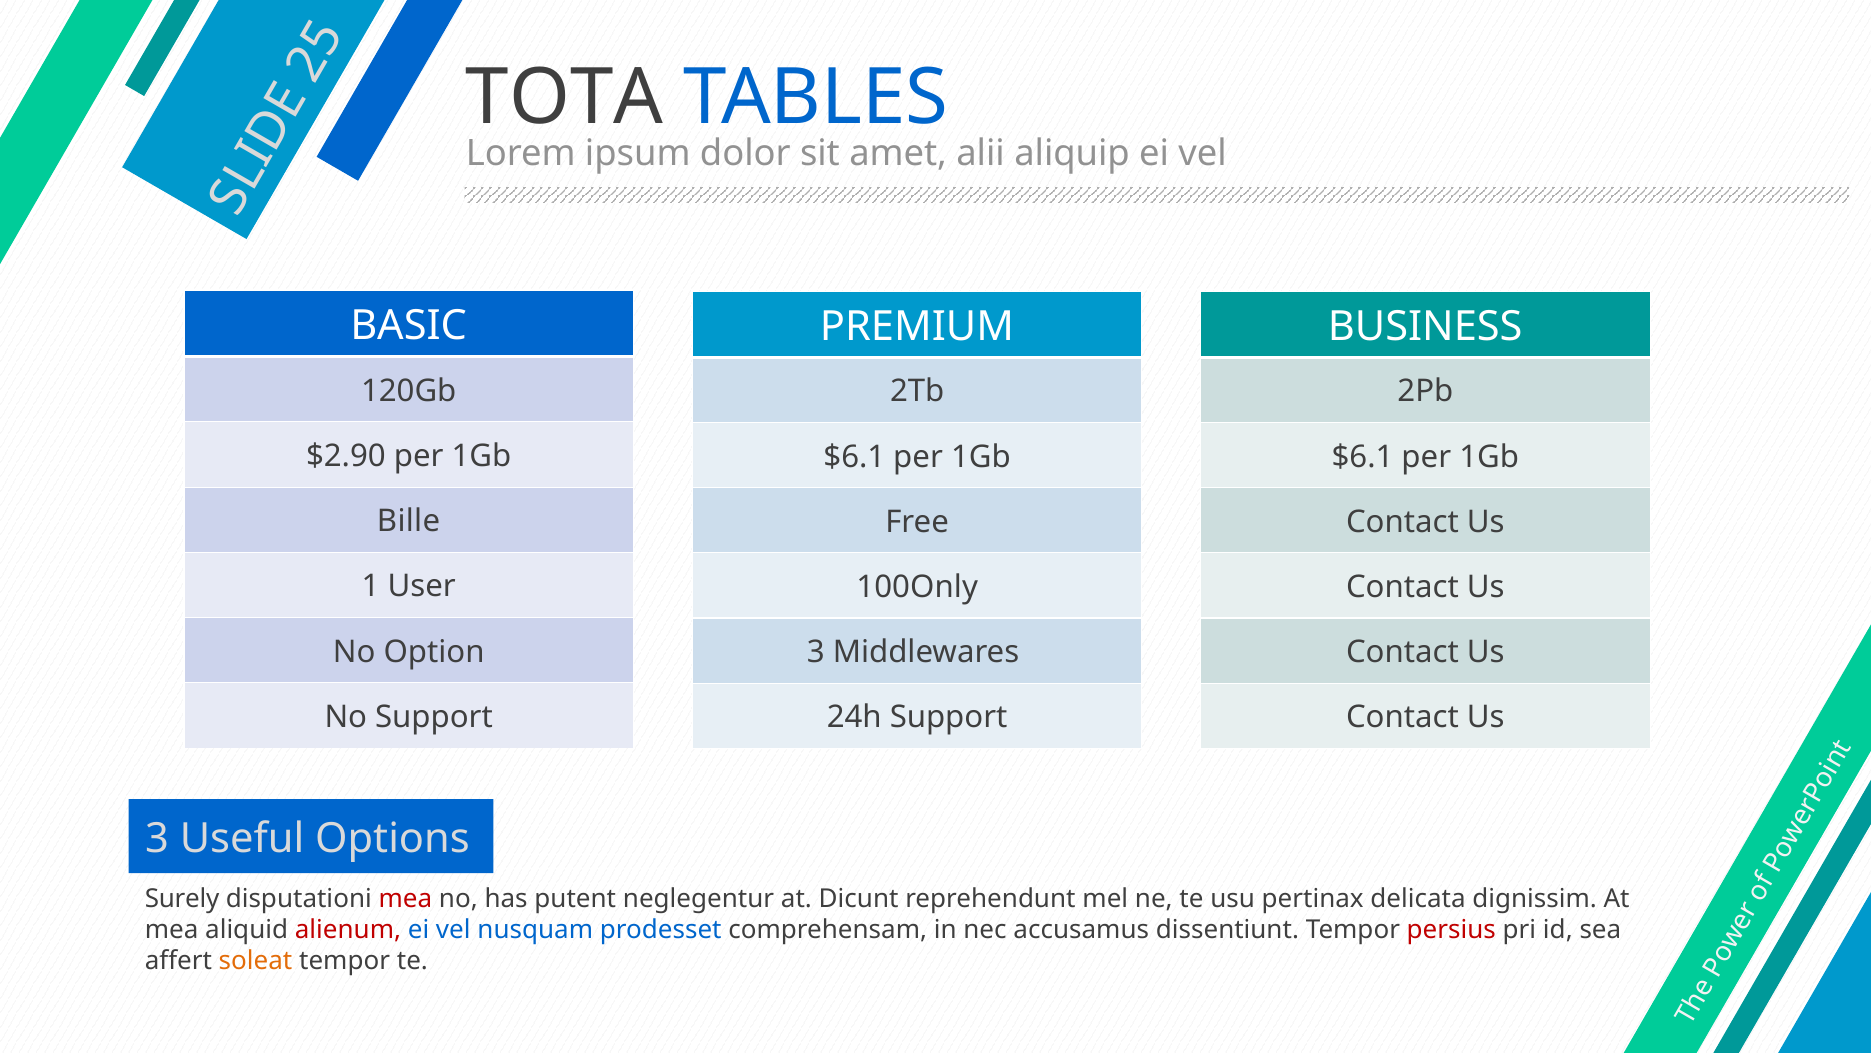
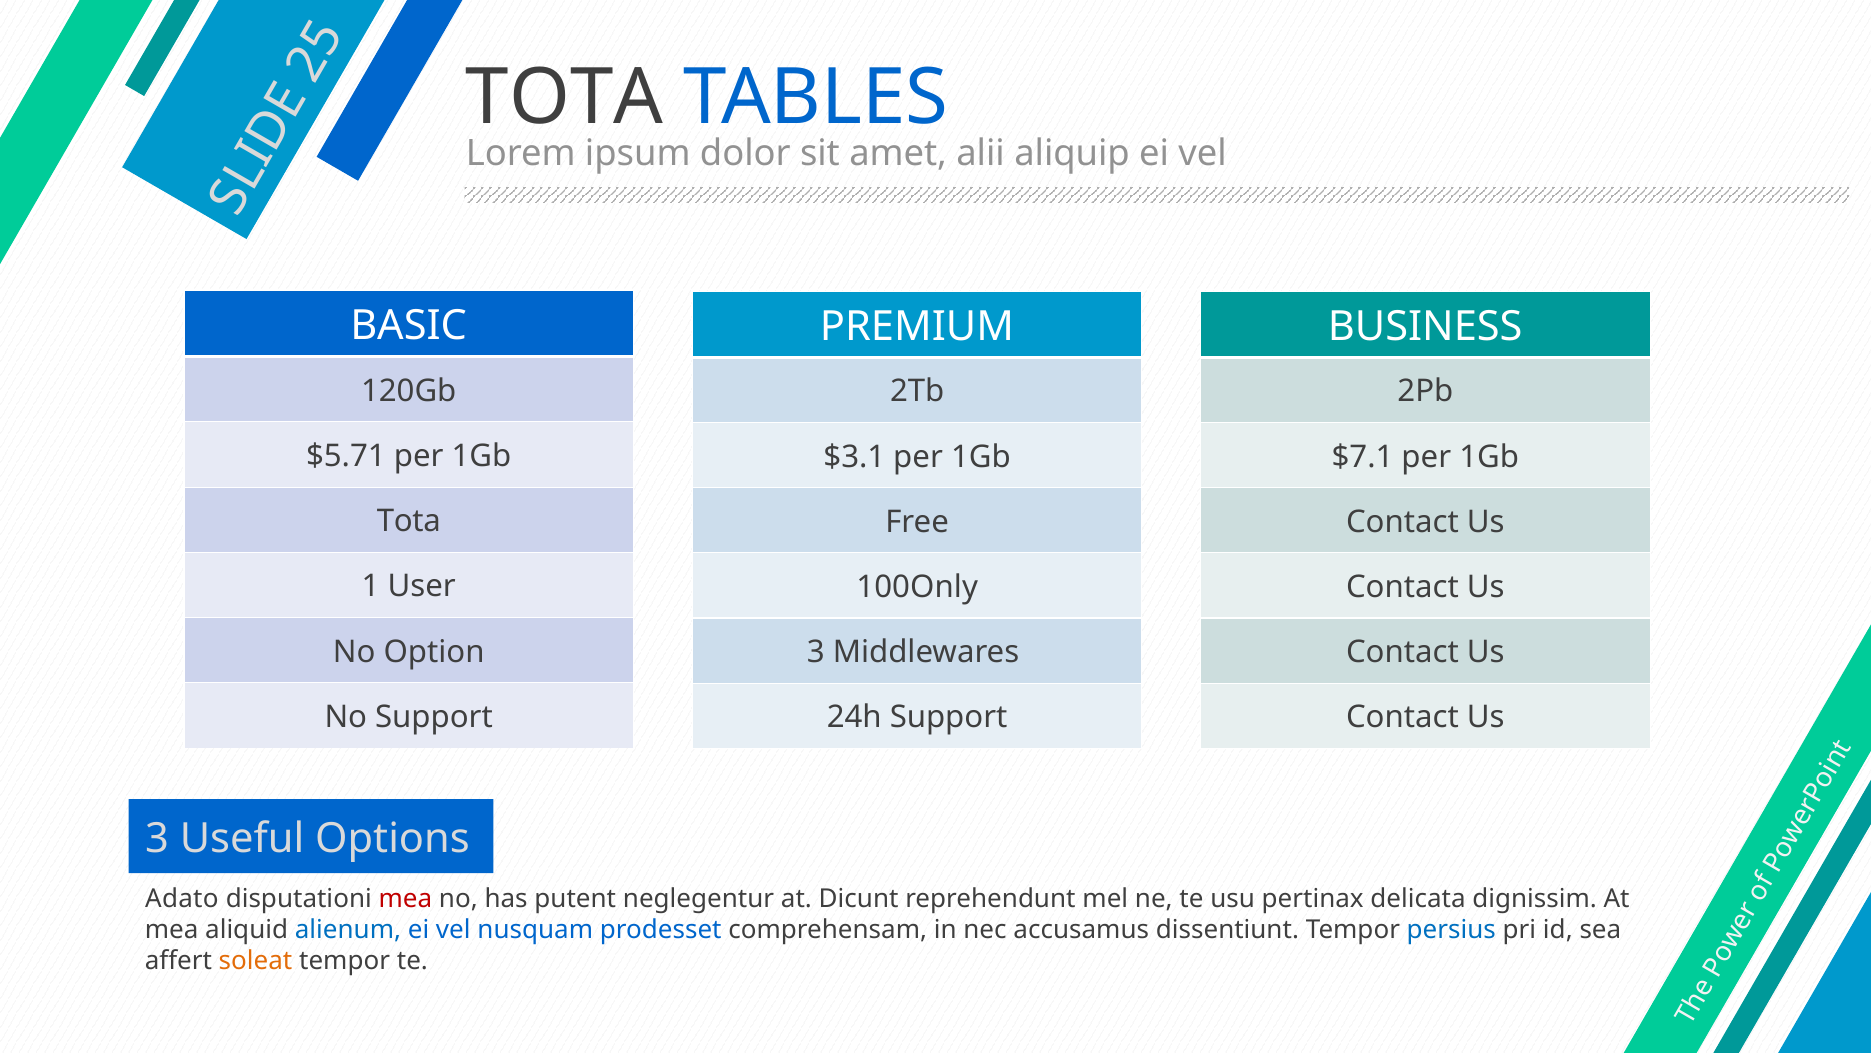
$2.90: $2.90 -> $5.71 (346, 456)
$6.1: $6.1 -> $3.1 (854, 457)
$6.1: $6.1 -> $7.1 (1363, 457)
Bille: Bille -> Tota (409, 521)
Surely: Surely -> Adato (182, 898)
alienum colour: red -> blue (348, 930)
persius colour: red -> blue (1451, 930)
